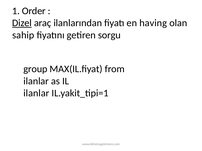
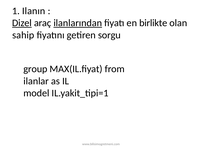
Order: Order -> Ilanın (34, 11)
ilanlarından underline: none -> present (78, 23)
having: having -> birlikte (153, 23)
ilanlar: ilanlar -> model (36, 93)
